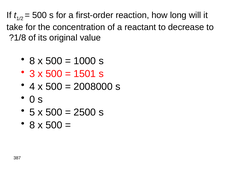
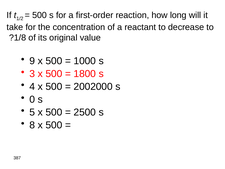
8: 8 -> 9 (32, 61)
1501: 1501 -> 1800 (85, 74)
2008000: 2008000 -> 2002000 (93, 86)
